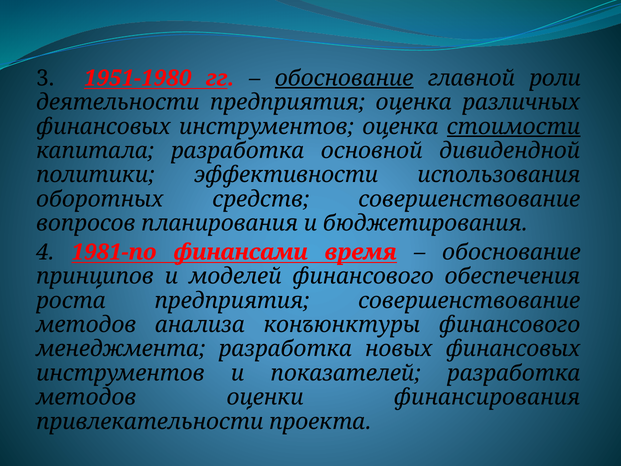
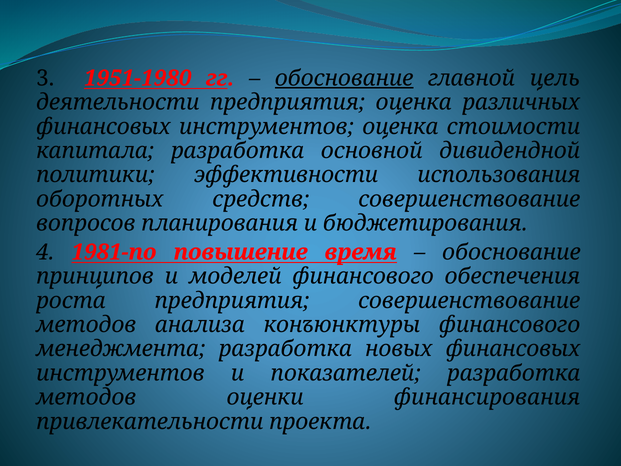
роли: роли -> цель (555, 78)
стоимости underline: present -> none (514, 127)
финансами: финансами -> повышение (241, 252)
